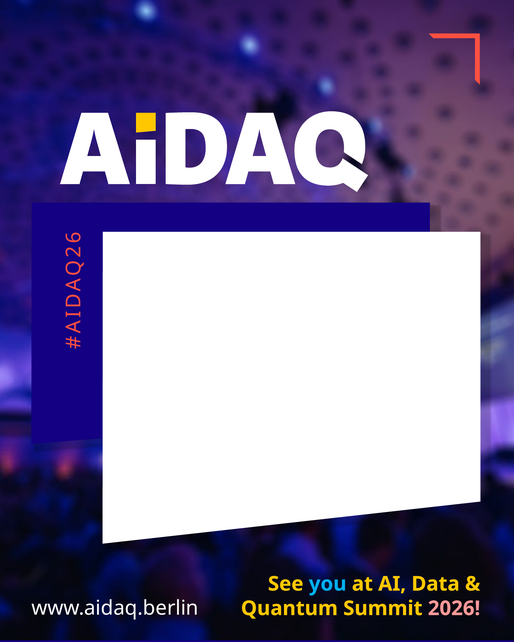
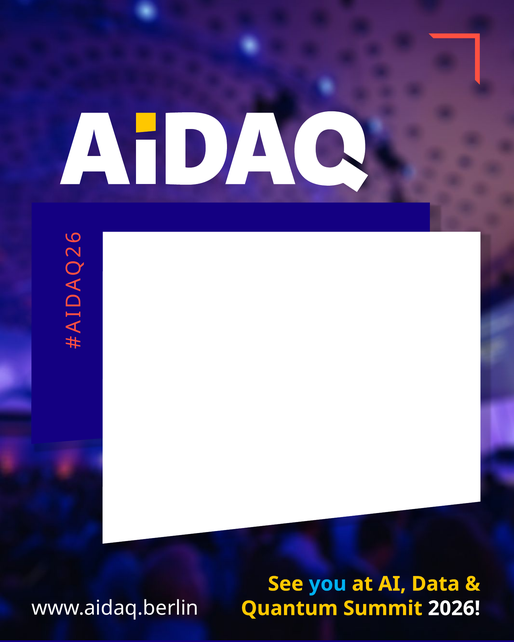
2026 colour: pink -> white (454, 609)
